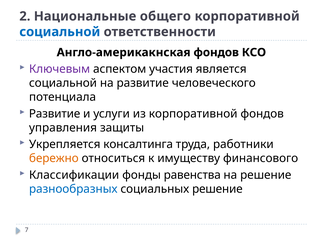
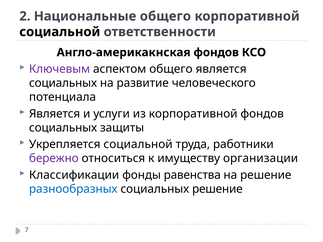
социальной colour: blue -> black (60, 32)
аспектом участия: участия -> общего (171, 69)
социальной: социальной -> социальных (63, 83)
Развитие: Развитие -> Является (55, 114)
управления: управления -> социальных (63, 128)
Укрепляется консалтинга: консалтинга -> социальной (138, 144)
бережно colour: orange -> purple (54, 158)
финансового: финансового -> организации (261, 158)
